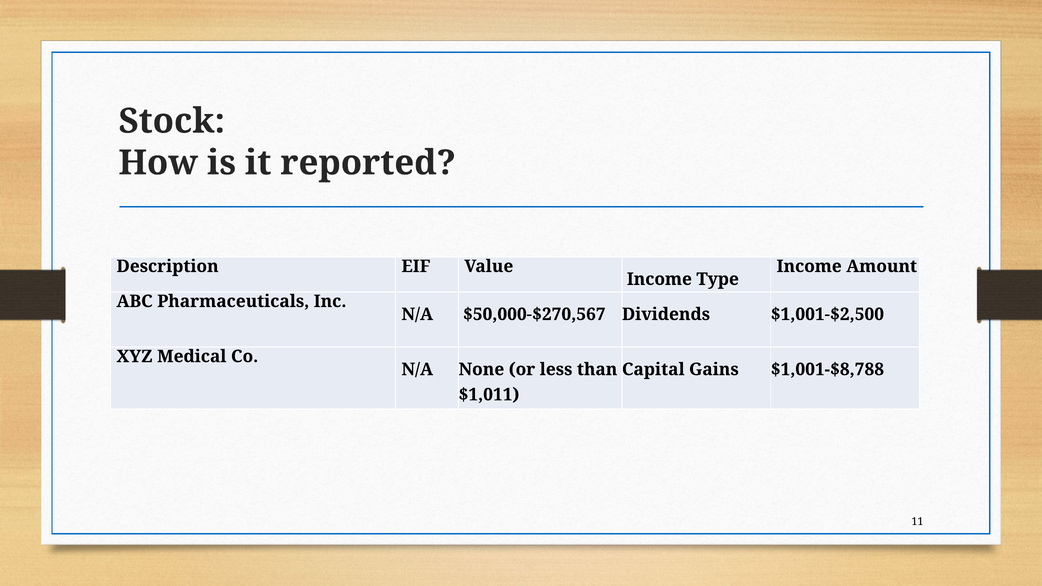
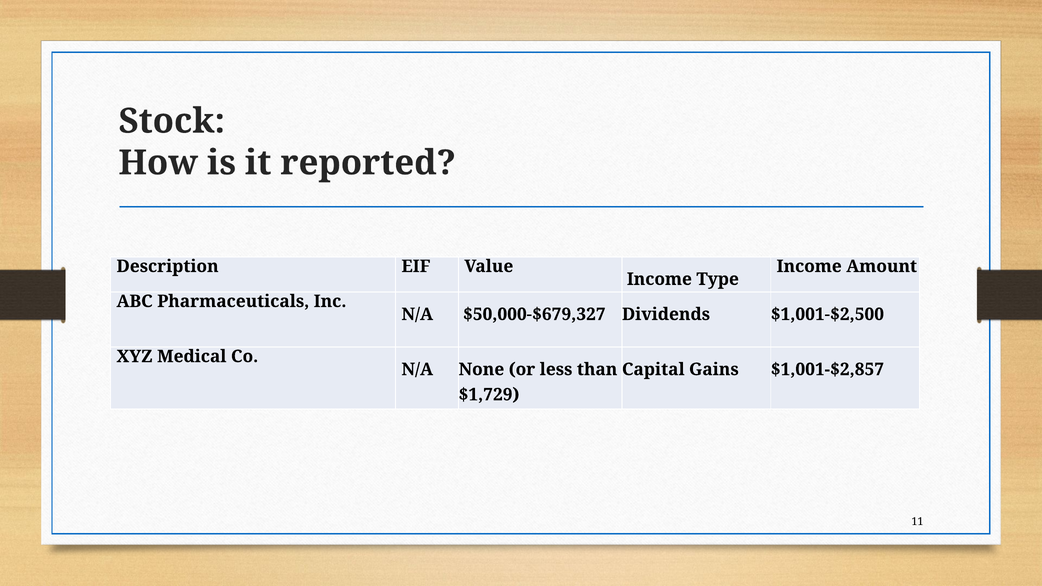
$50,000-$270,567: $50,000-$270,567 -> $50,000-$679,327 (534, 314)
$1,001-$8,788: $1,001-$8,788 -> $1,001-$2,857 (827, 369)
$1,011: $1,011 -> $1,729 (489, 395)
